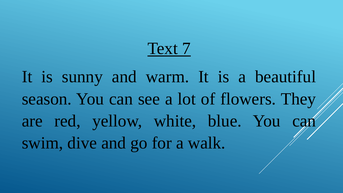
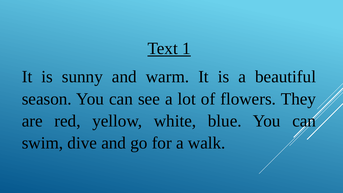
7: 7 -> 1 (186, 48)
